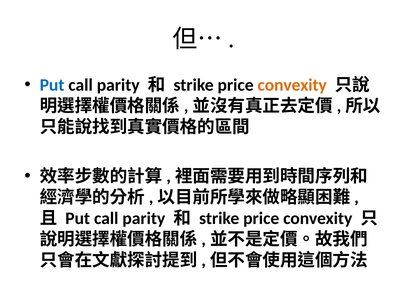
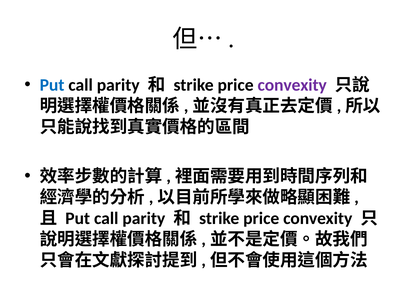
convexity colour: orange -> purple (292, 85)
